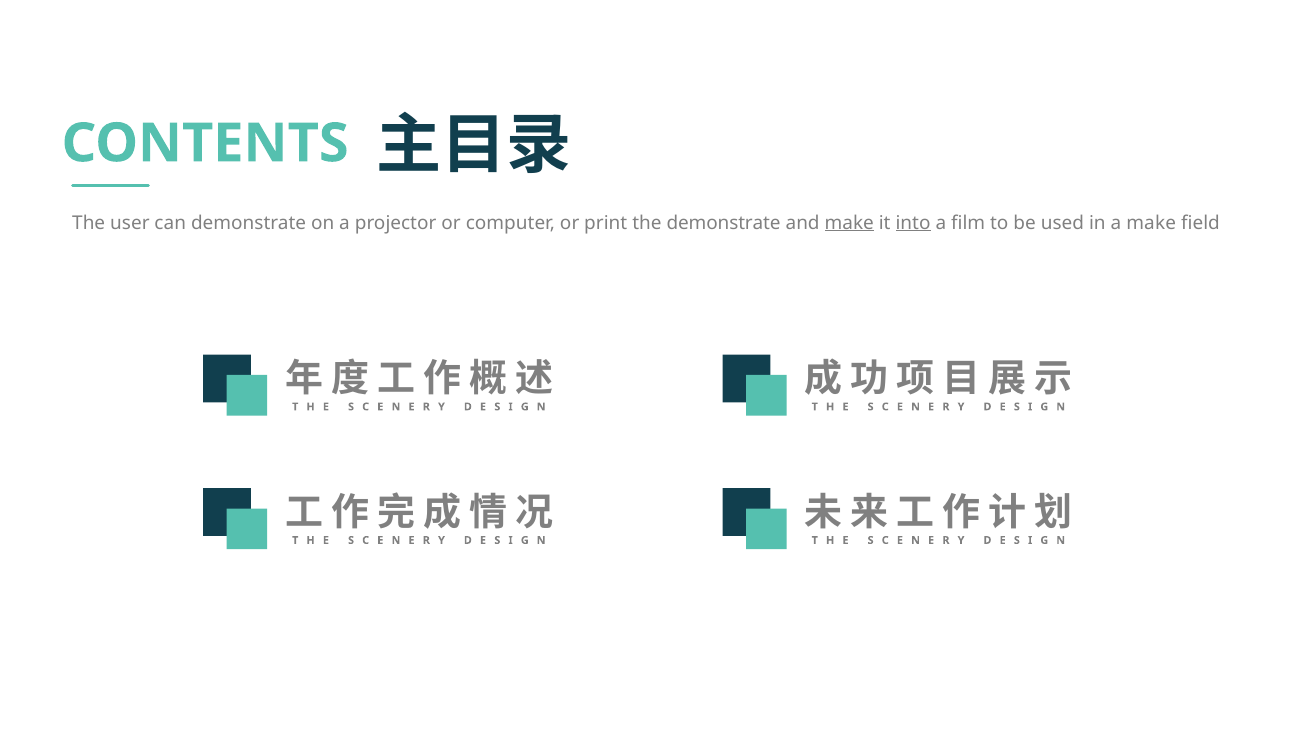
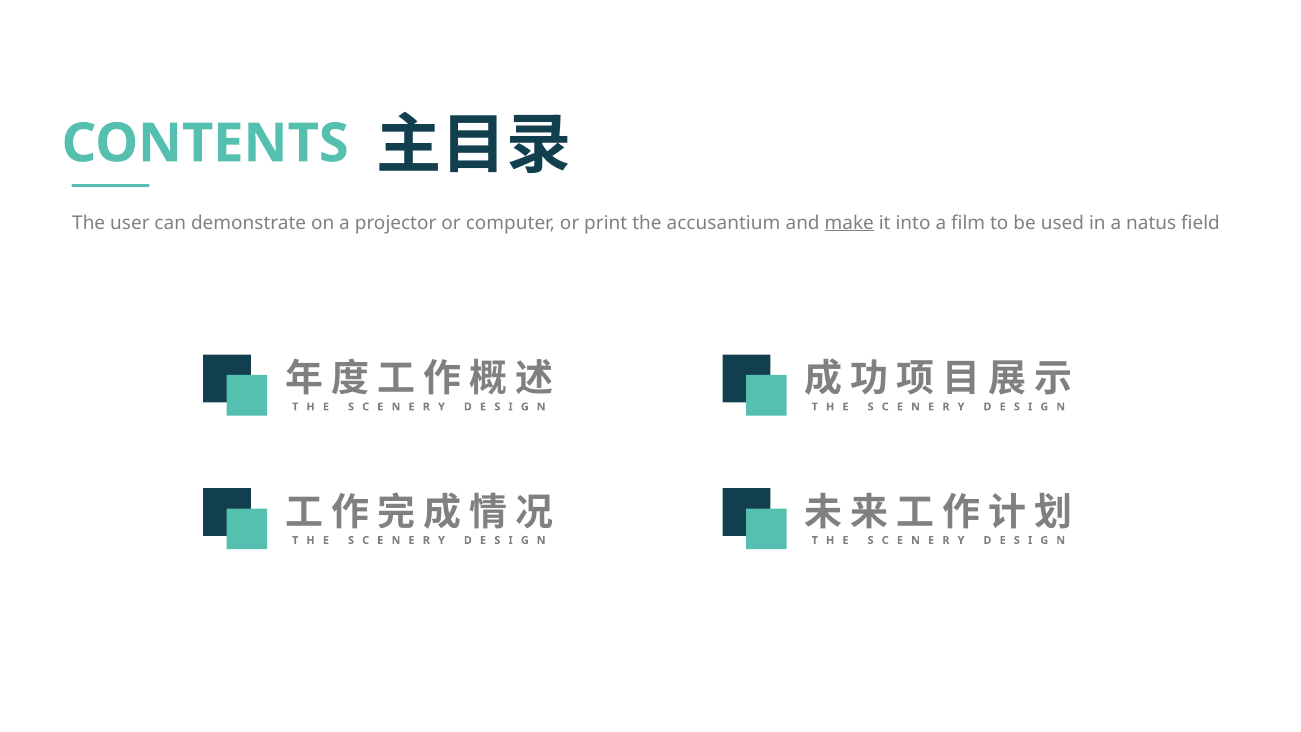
the demonstrate: demonstrate -> accusantium (724, 223)
into underline: present -> none (913, 223)
a make: make -> natus (1151, 223)
